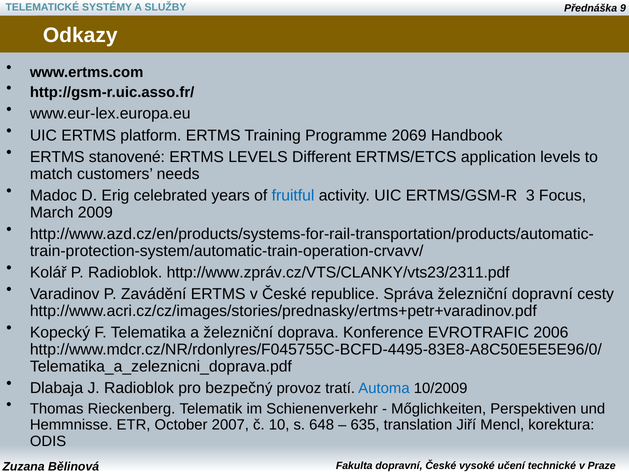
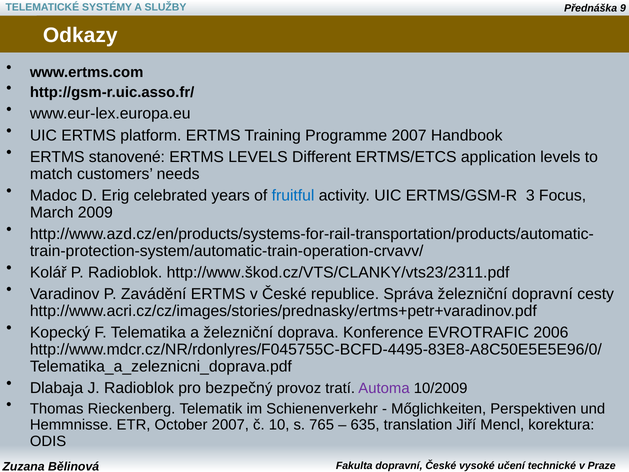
Programme 2069: 2069 -> 2007 (409, 135)
http://www.zpráv.cz/VTS/CLANKY/vts23/2311.pdf: http://www.zpráv.cz/VTS/CLANKY/vts23/2311.pdf -> http://www.škod.cz/VTS/CLANKY/vts23/2311.pdf (338, 272)
Automa colour: blue -> purple (384, 388)
648: 648 -> 765 (322, 425)
